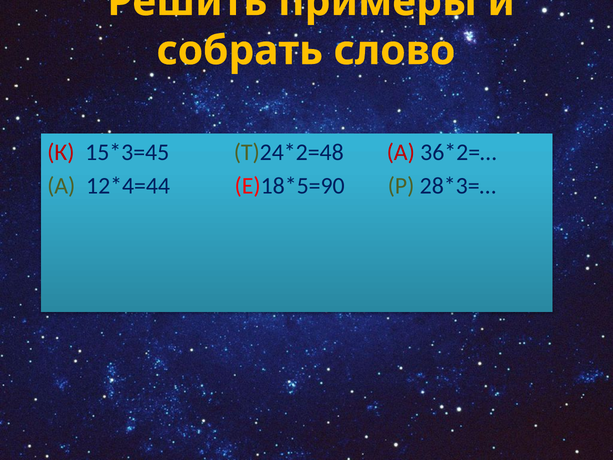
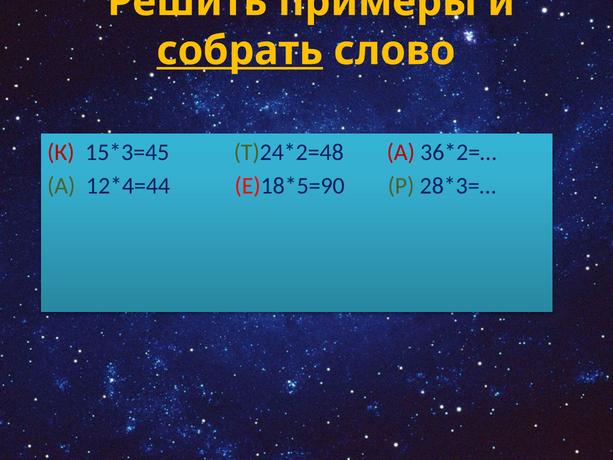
собрать underline: none -> present (240, 51)
